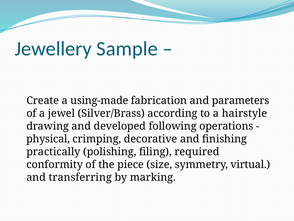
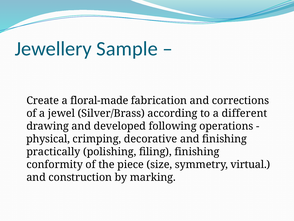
using-made: using-made -> floral-made (99, 100)
parameters: parameters -> corrections (241, 100)
hairstyle: hairstyle -> different (245, 113)
filing required: required -> finishing (197, 152)
transferring: transferring -> construction (80, 177)
